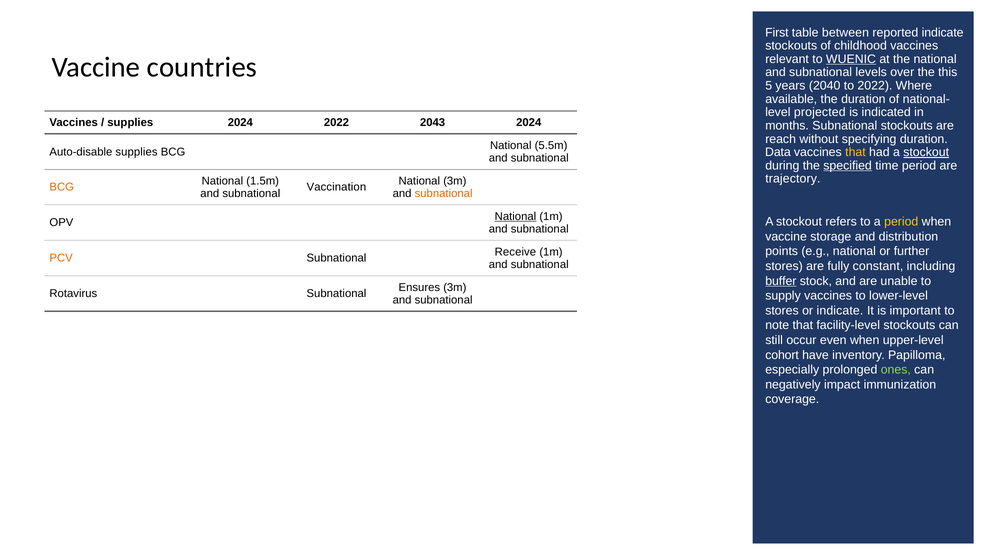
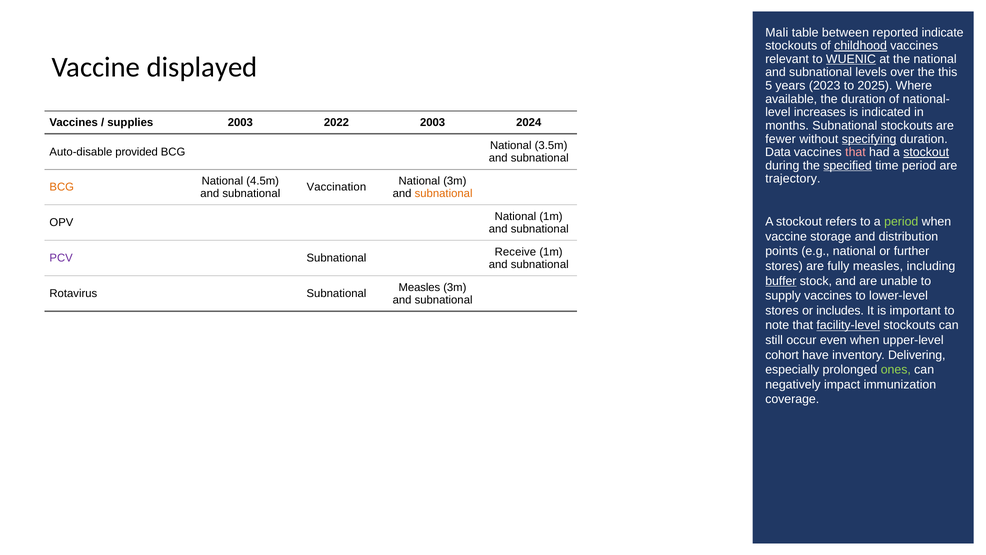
First: First -> Mali (777, 32)
childhood underline: none -> present (861, 46)
countries: countries -> displayed (202, 67)
2040: 2040 -> 2023 (825, 86)
to 2022: 2022 -> 2025 (875, 86)
projected: projected -> increases (820, 112)
supplies 2024: 2024 -> 2003 (240, 123)
2022 2043: 2043 -> 2003 (433, 123)
reach: reach -> fewer (781, 139)
specifying underline: none -> present (869, 139)
5.5m: 5.5m -> 3.5m (551, 145)
Auto-disable supplies: supplies -> provided (137, 152)
that colour: yellow -> pink (855, 152)
1.5m: 1.5m -> 4.5m (263, 181)
National underline: present -> none (515, 216)
period colour: yellow -> light green (901, 222)
PCV colour: orange -> purple (61, 258)
fully constant: constant -> measles (878, 266)
Ensures: Ensures -> Measles (419, 287)
or indicate: indicate -> includes (840, 310)
facility-level underline: none -> present (848, 325)
Papilloma: Papilloma -> Delivering (917, 355)
